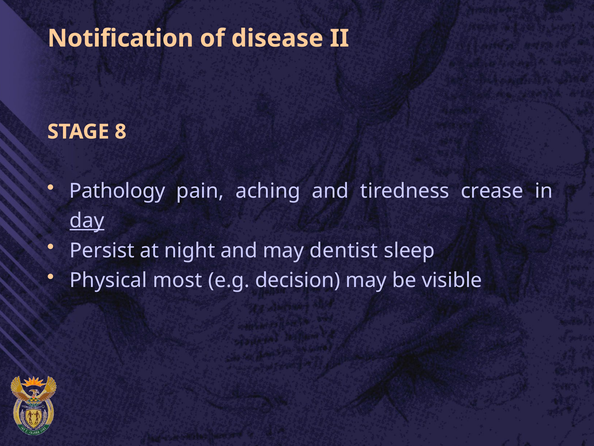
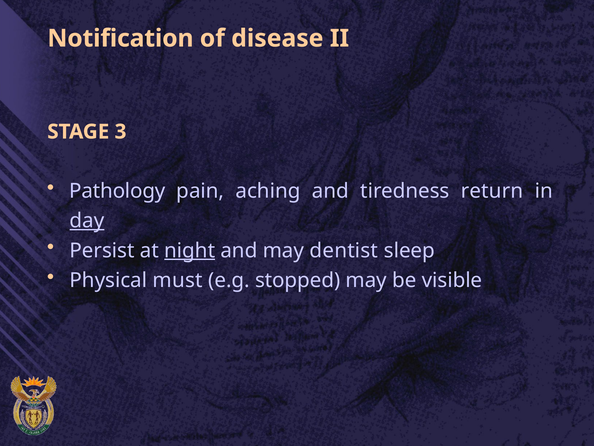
8: 8 -> 3 (121, 132)
crease: crease -> return (492, 191)
night underline: none -> present (190, 250)
most: most -> must (178, 280)
decision: decision -> stopped (298, 280)
